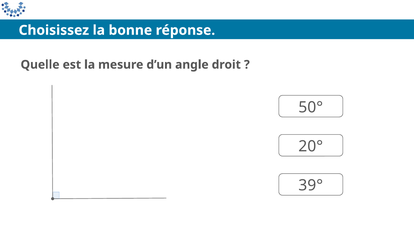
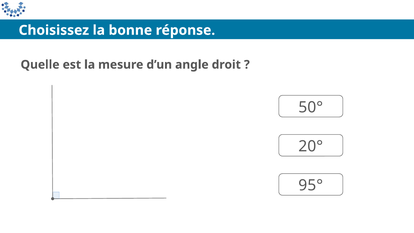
39°: 39° -> 95° (311, 185)
